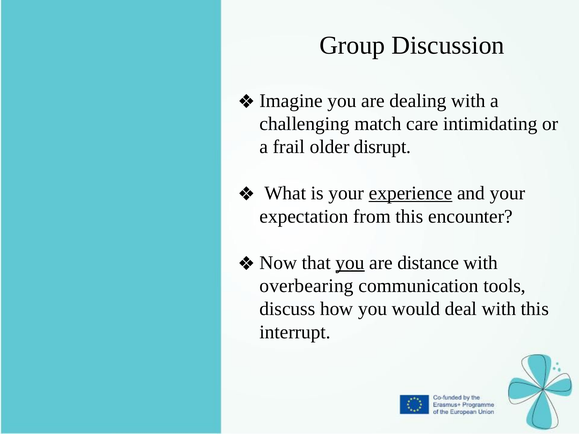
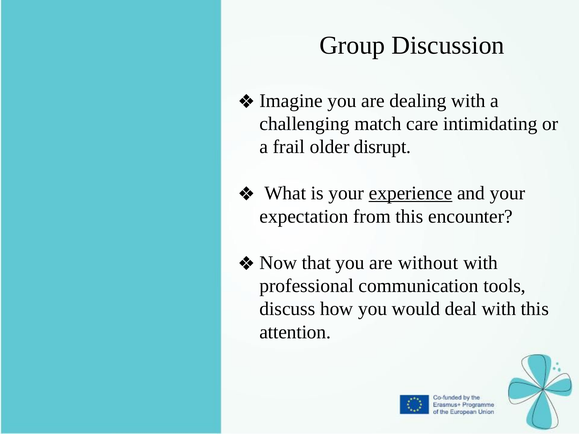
you underline: present -> none (350, 263)
distance: distance -> without (428, 263)
overbearing: overbearing -> professional (307, 286)
interrupt: interrupt -> attention (295, 332)
